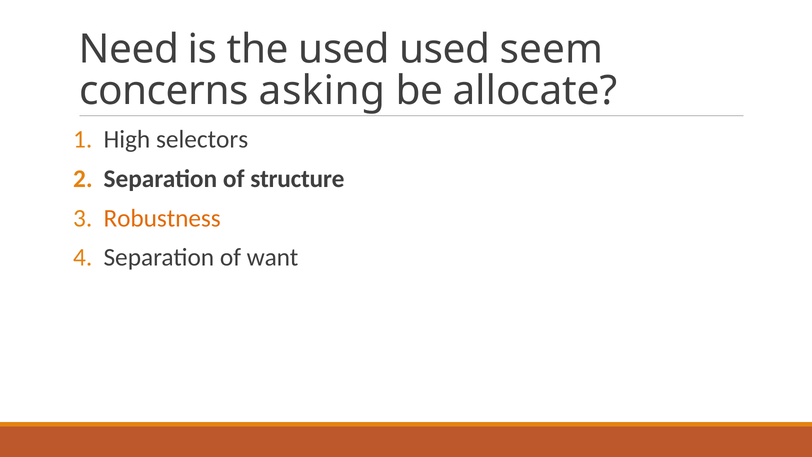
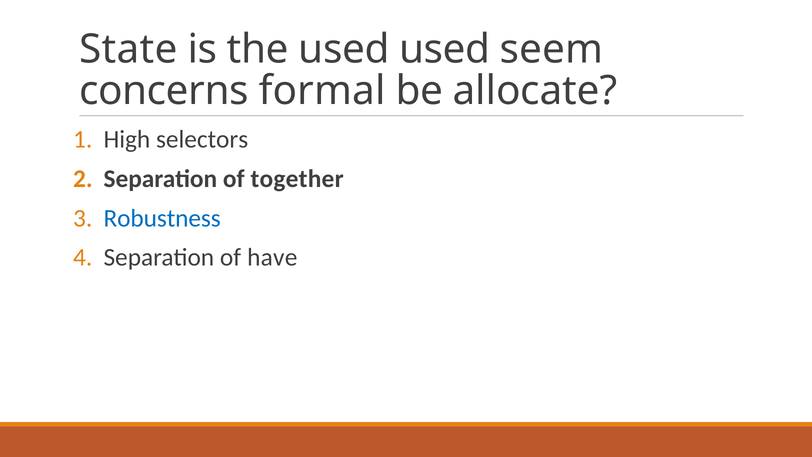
Need: Need -> State (128, 50)
asking: asking -> formal (322, 91)
structure: structure -> together (297, 179)
Robustness colour: orange -> blue (162, 218)
want: want -> have (272, 257)
